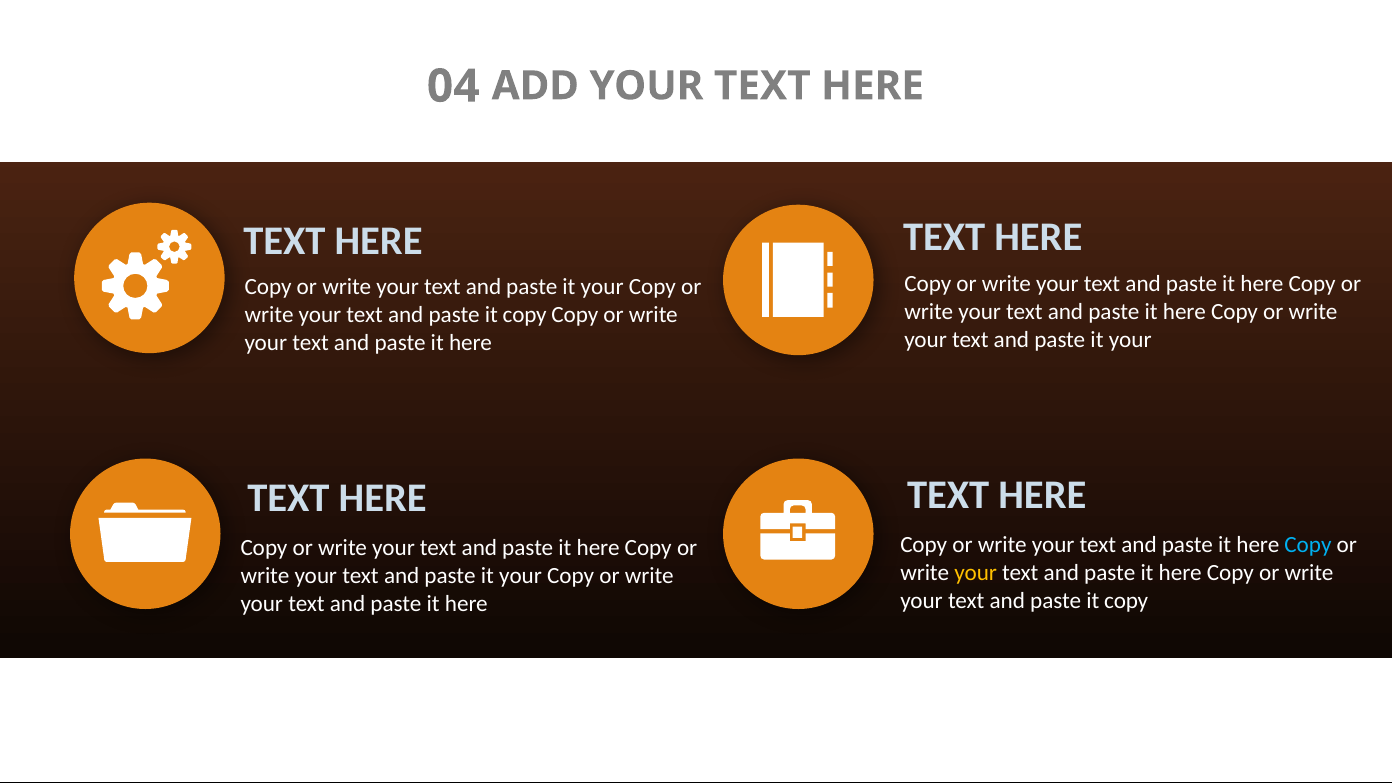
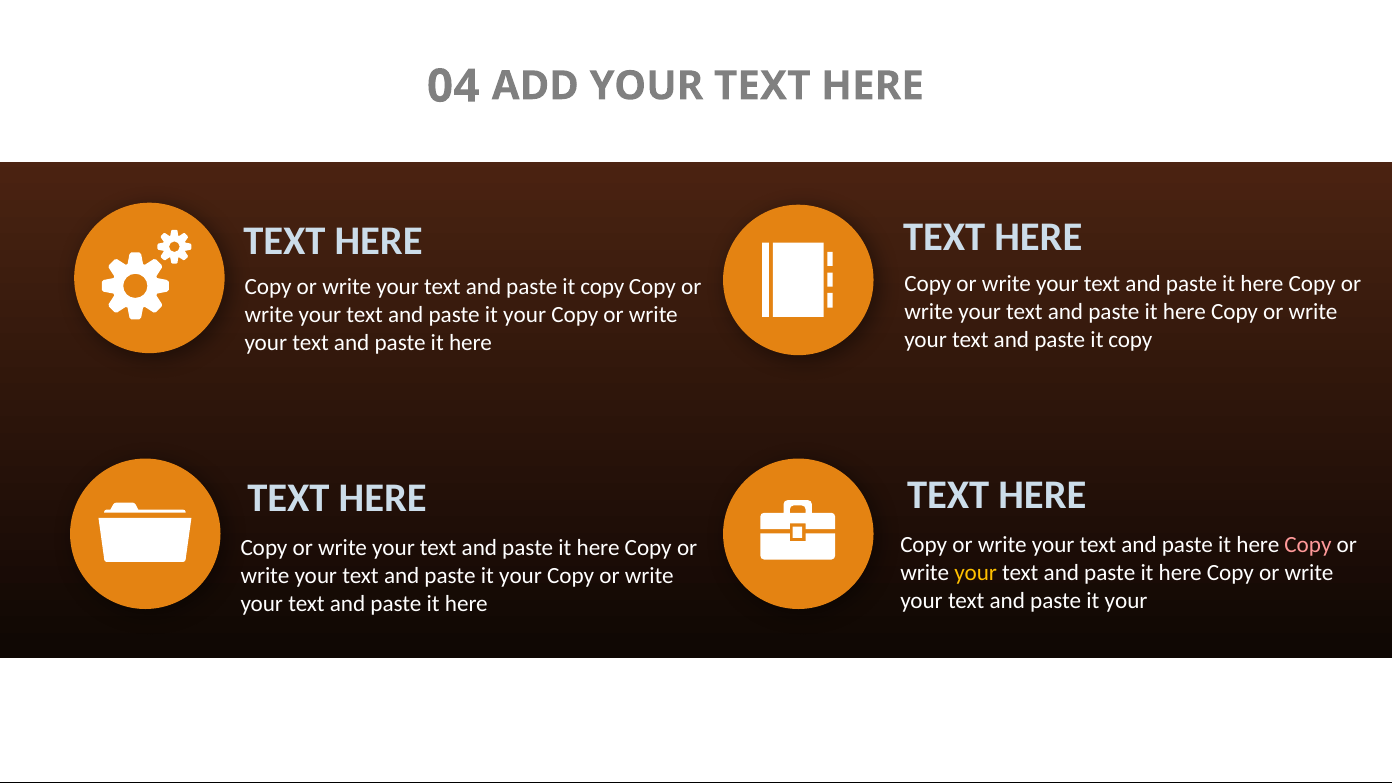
your: your -> copy (602, 287)
copy: copy -> your (525, 315)
your: your -> copy (1130, 339)
Copy colour: light blue -> pink (1308, 545)
copy: copy -> your (1126, 600)
